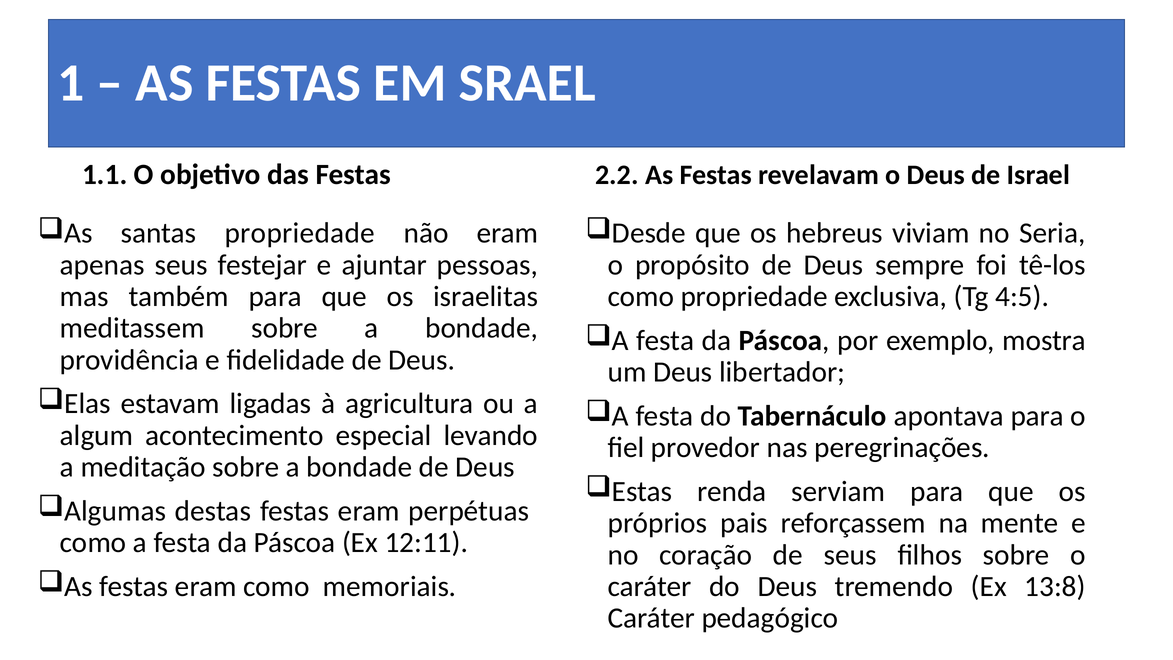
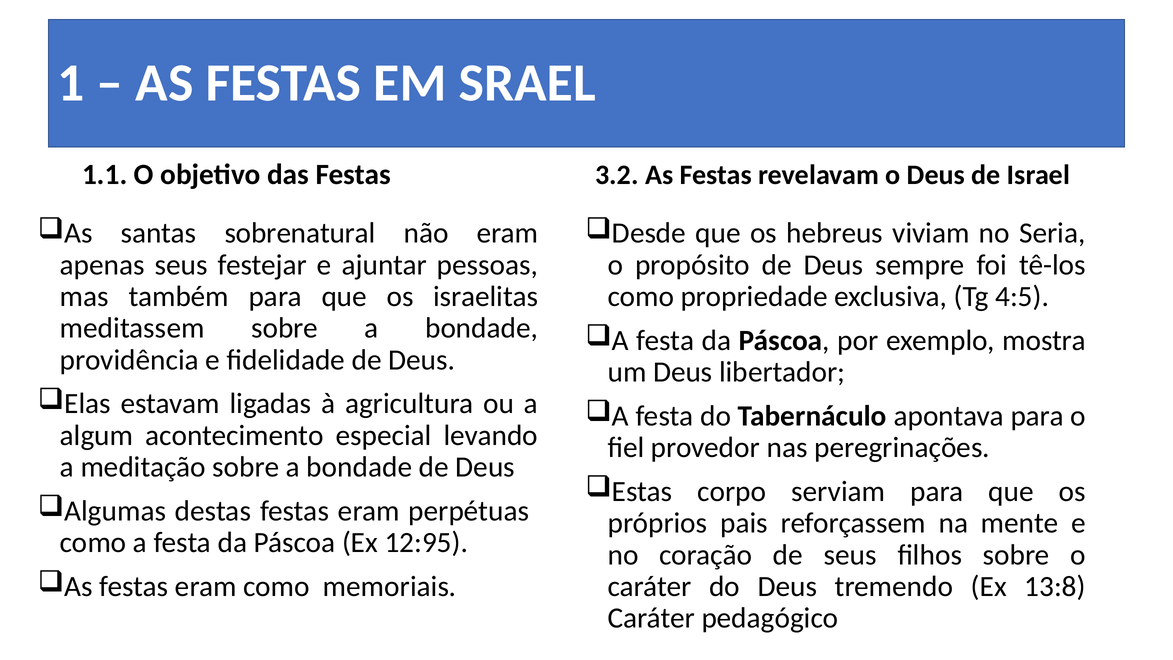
2.2: 2.2 -> 3.2 (617, 175)
santas propriedade: propriedade -> sobrenatural (300, 233)
renda: renda -> corpo (732, 491)
12:11: 12:11 -> 12:95 (426, 543)
